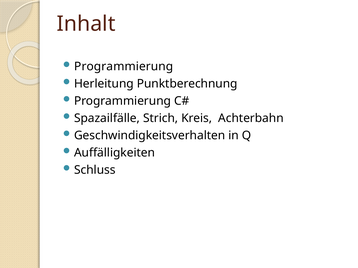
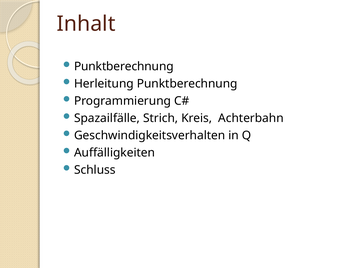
Programmierung: Programmierung -> Punktberechnung (124, 66)
